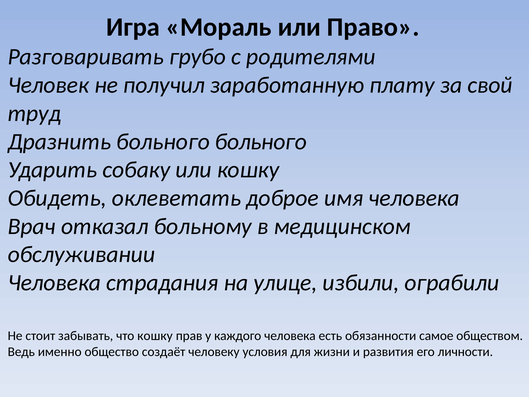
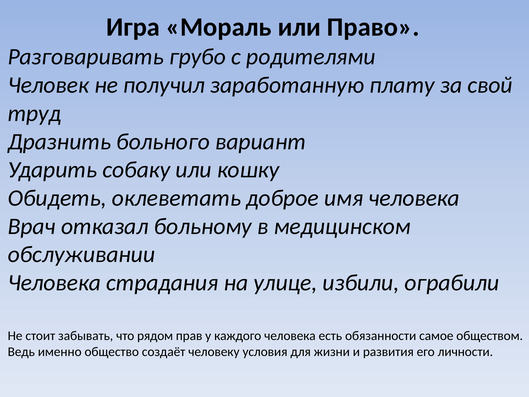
больного больного: больного -> вариант (261, 142)
что кошку: кошку -> рядом (155, 336)
